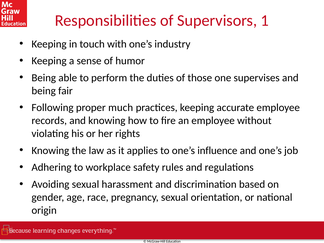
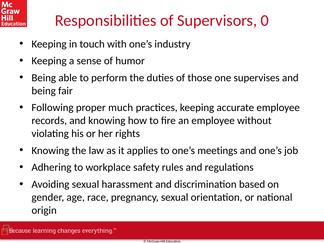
1: 1 -> 0 (265, 21)
influence: influence -> meetings (217, 150)
